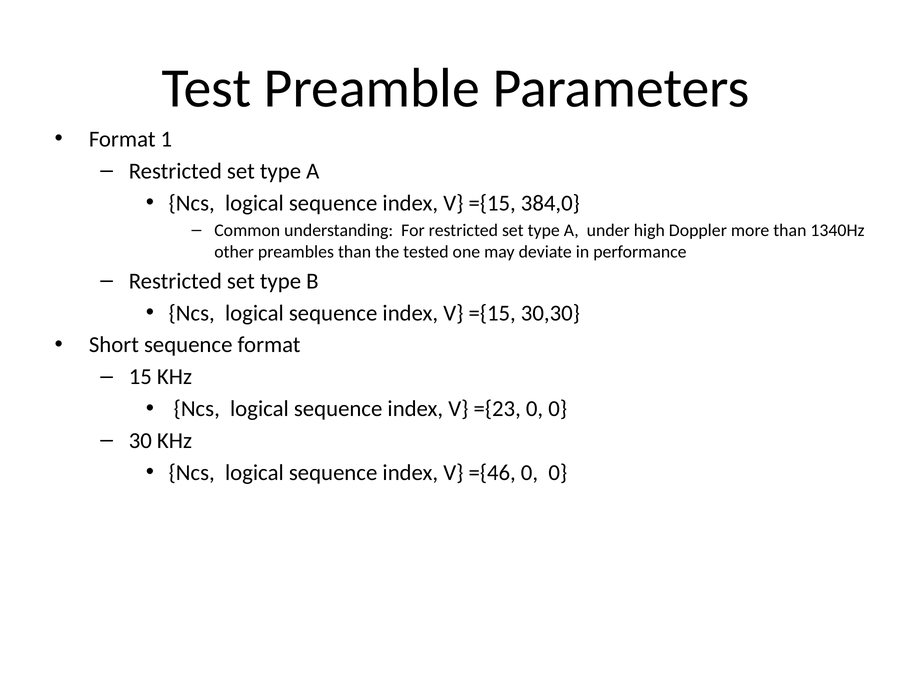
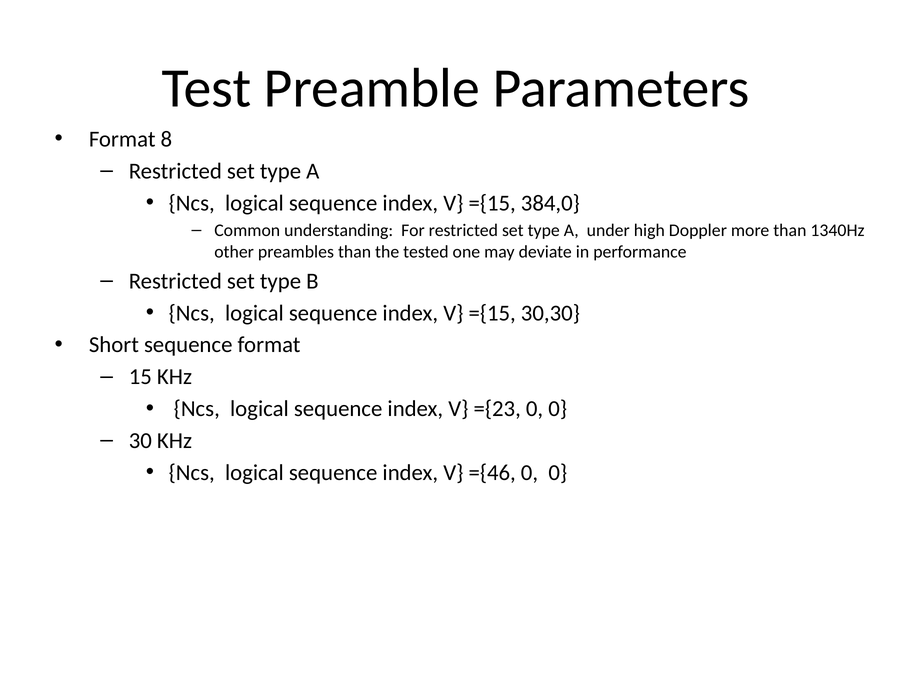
1: 1 -> 8 (166, 139)
